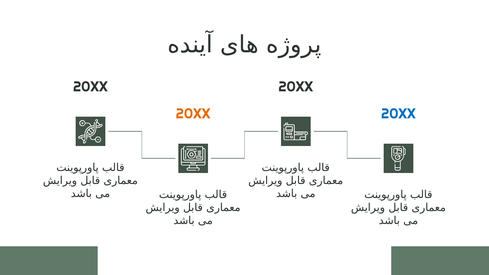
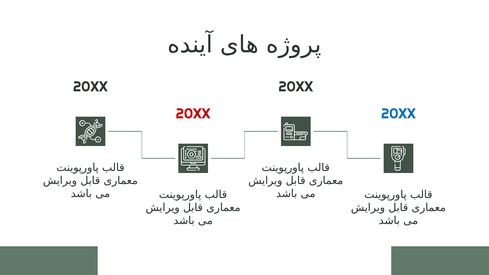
20XX colour: orange -> red (193, 114)
